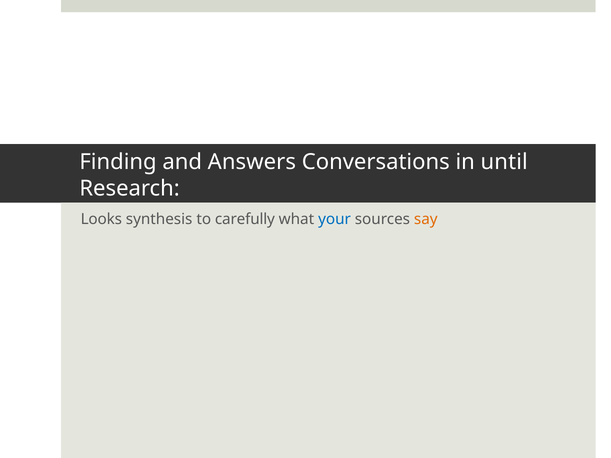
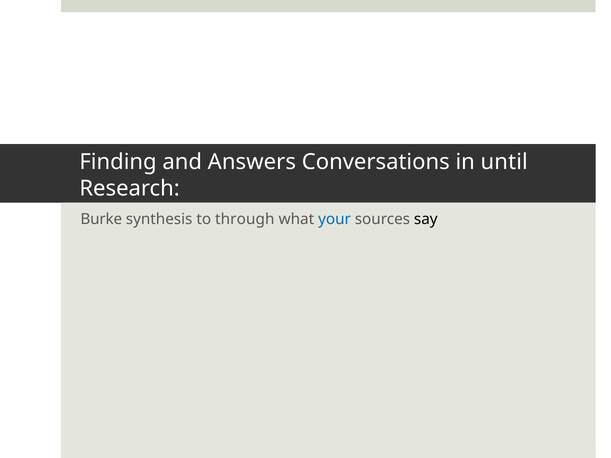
Looks: Looks -> Burke (101, 219)
carefully: carefully -> through (245, 219)
say colour: orange -> black (426, 219)
